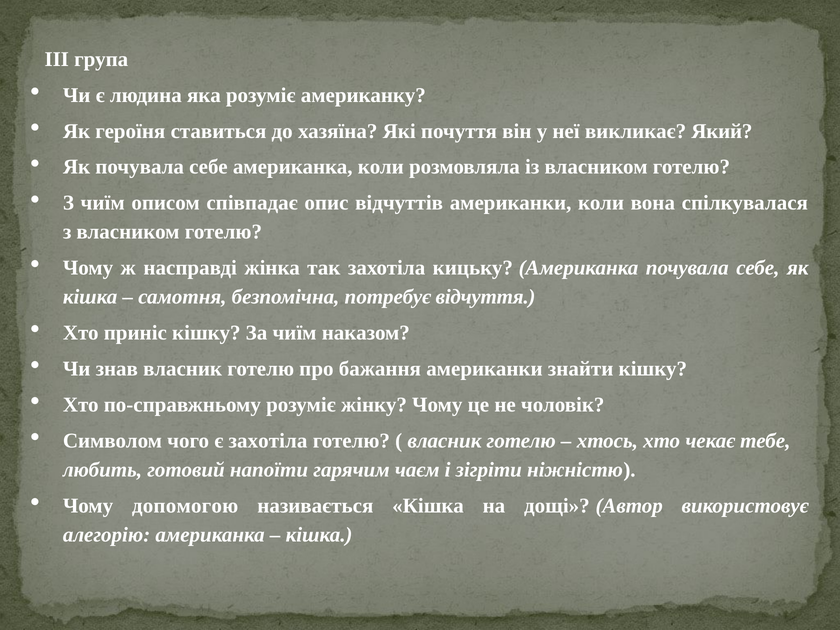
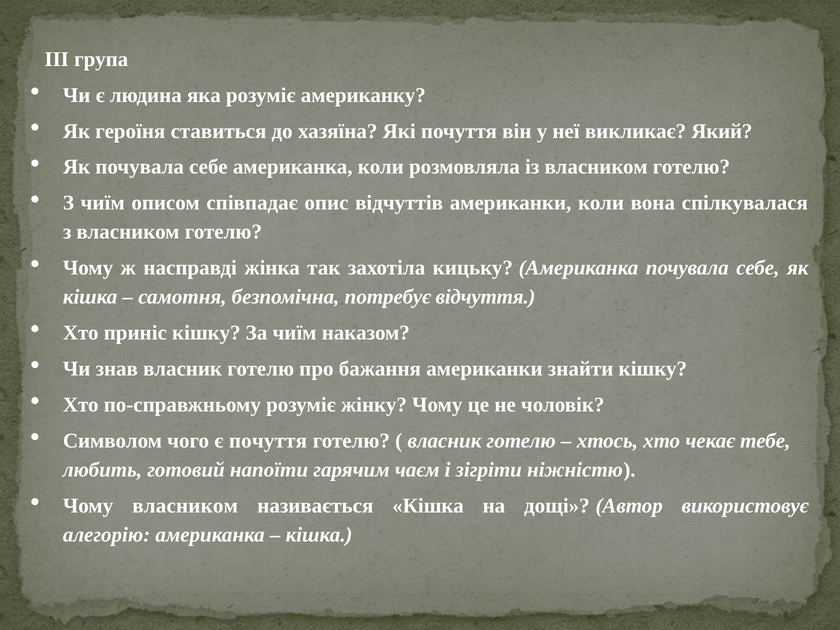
є захотіла: захотіла -> почуття (268, 441)
Чому допомогою: допомогою -> власником (185, 506)
